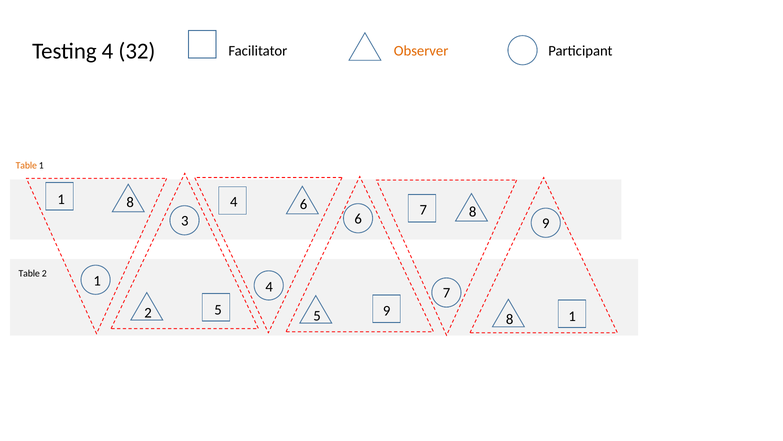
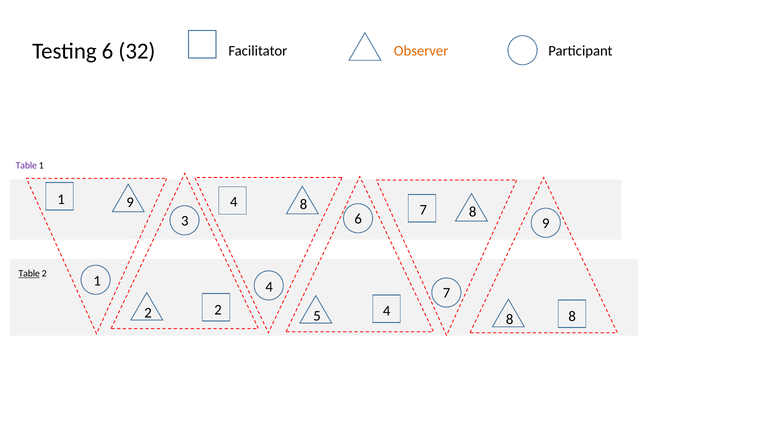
Testing 4: 4 -> 6 (108, 51)
Table colour: orange -> purple (26, 165)
1 8: 8 -> 9 (130, 202)
4 6: 6 -> 8 (304, 204)
Table underline: none -> present (29, 273)
2 5: 5 -> 2 (218, 309)
5 9: 9 -> 4 (387, 311)
8 1: 1 -> 8 (572, 316)
